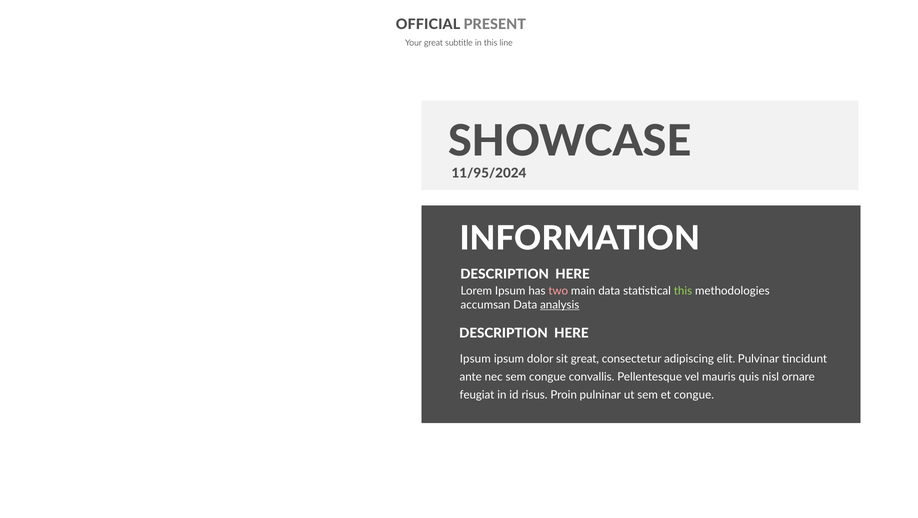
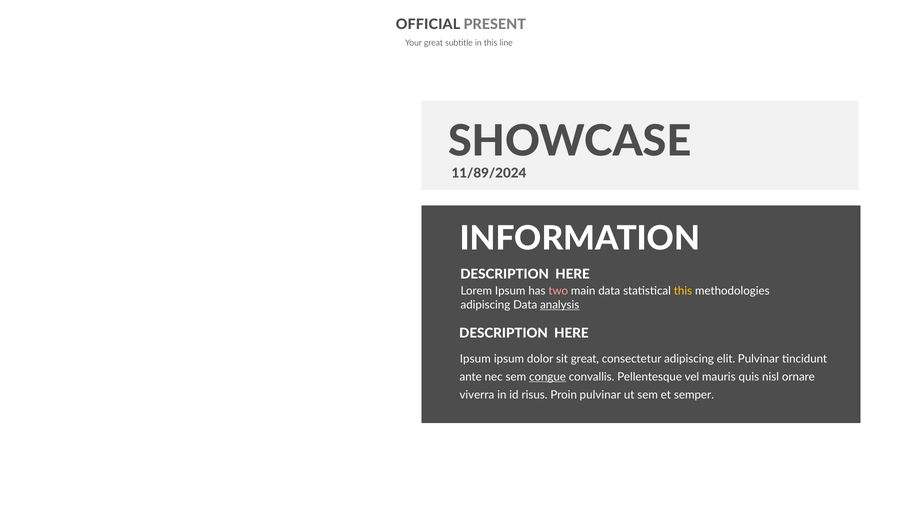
11/95/2024: 11/95/2024 -> 11/89/2024 (489, 173)
this colour: light green -> yellow (683, 291)
accumsan: accumsan -> adipiscing (485, 305)
congue underline: none -> present (547, 377)
feugiat: feugiat -> viverra (477, 394)
Proin pulninar: pulninar -> pulvinar (600, 394)
et congue: congue -> semper (694, 394)
